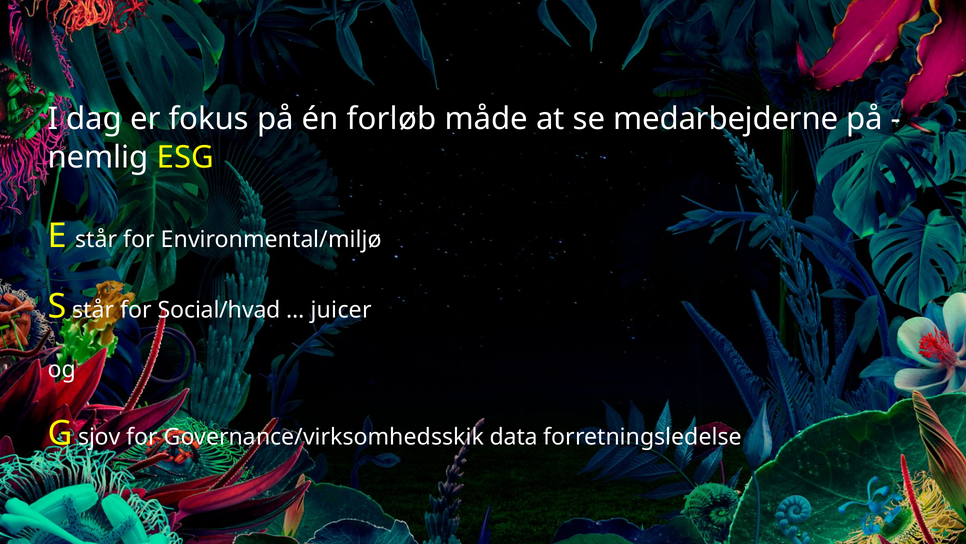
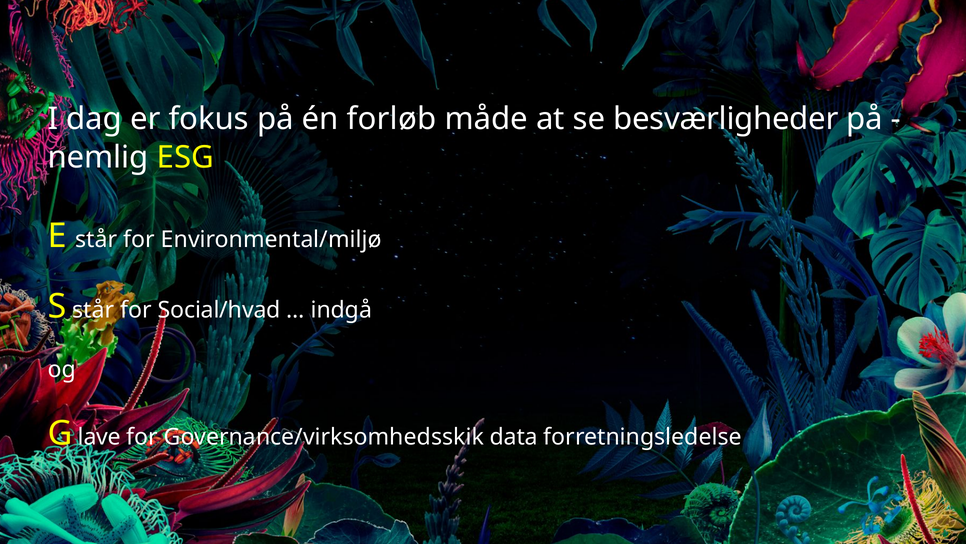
medarbejderne: medarbejderne -> besværligheder (726, 119)
juicer: juicer -> indgå (341, 310)
sjov: sjov -> lave (99, 437)
